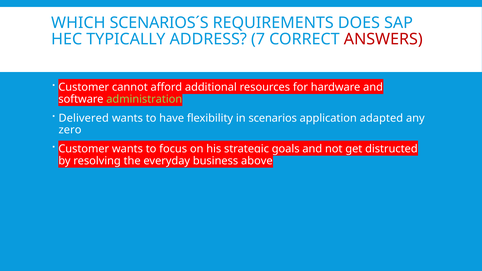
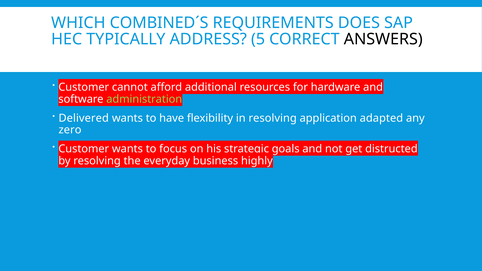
SCENARIOS´S: SCENARIOS´S -> COMBINED´S (159, 23)
7: 7 -> 5 (258, 39)
ANSWERS colour: red -> black (383, 39)
in scenarios: scenarios -> resolving (273, 118)
above: above -> highly (257, 161)
